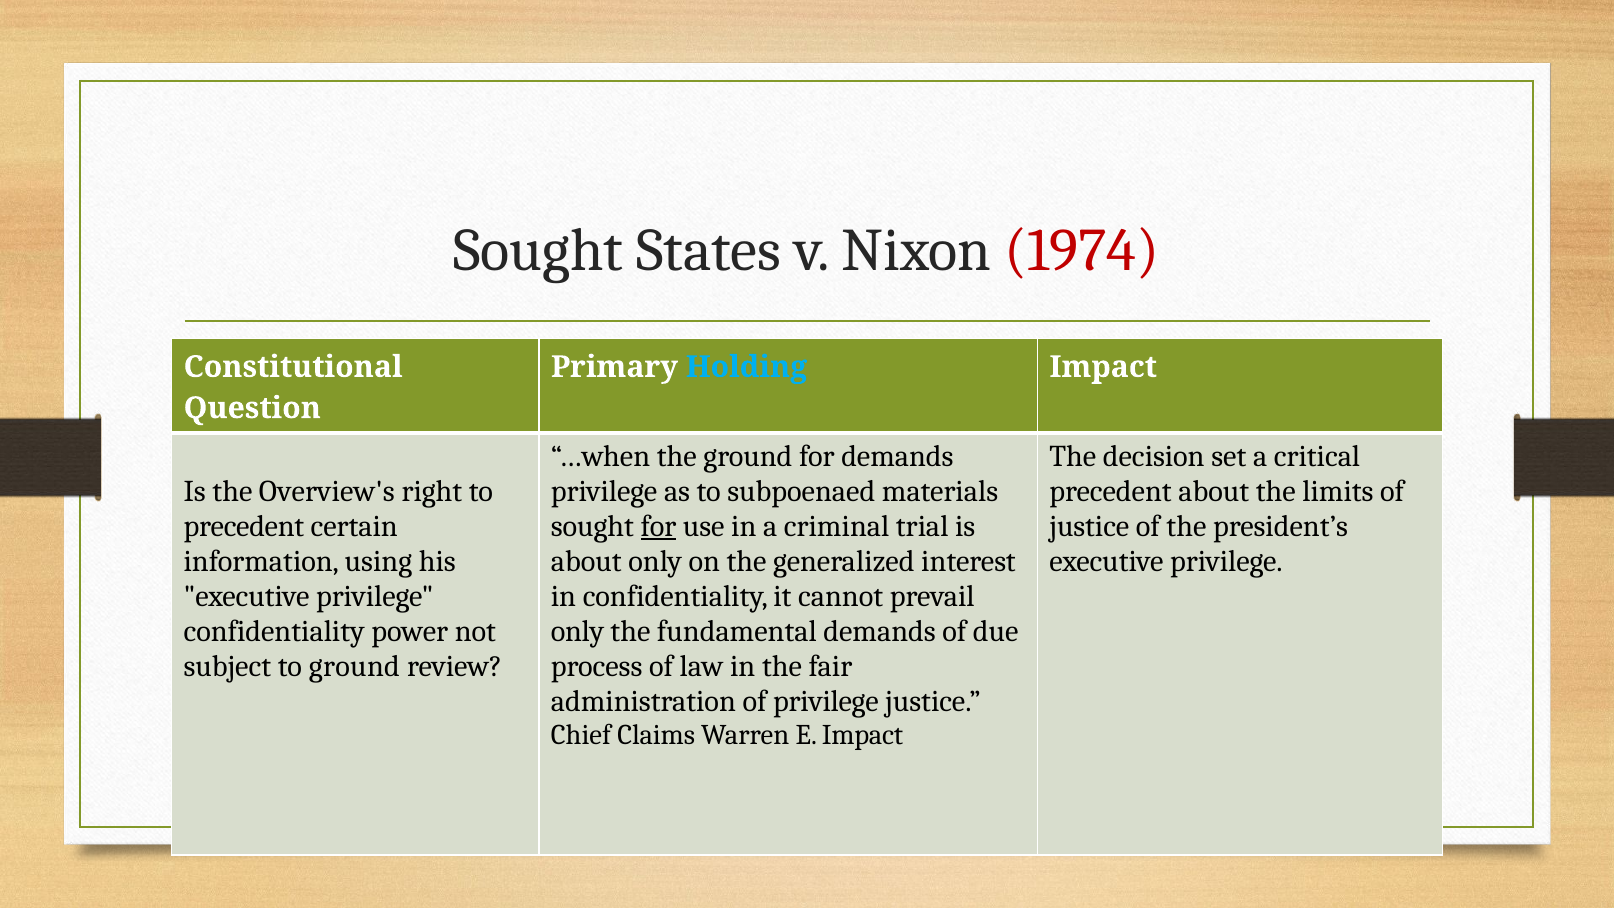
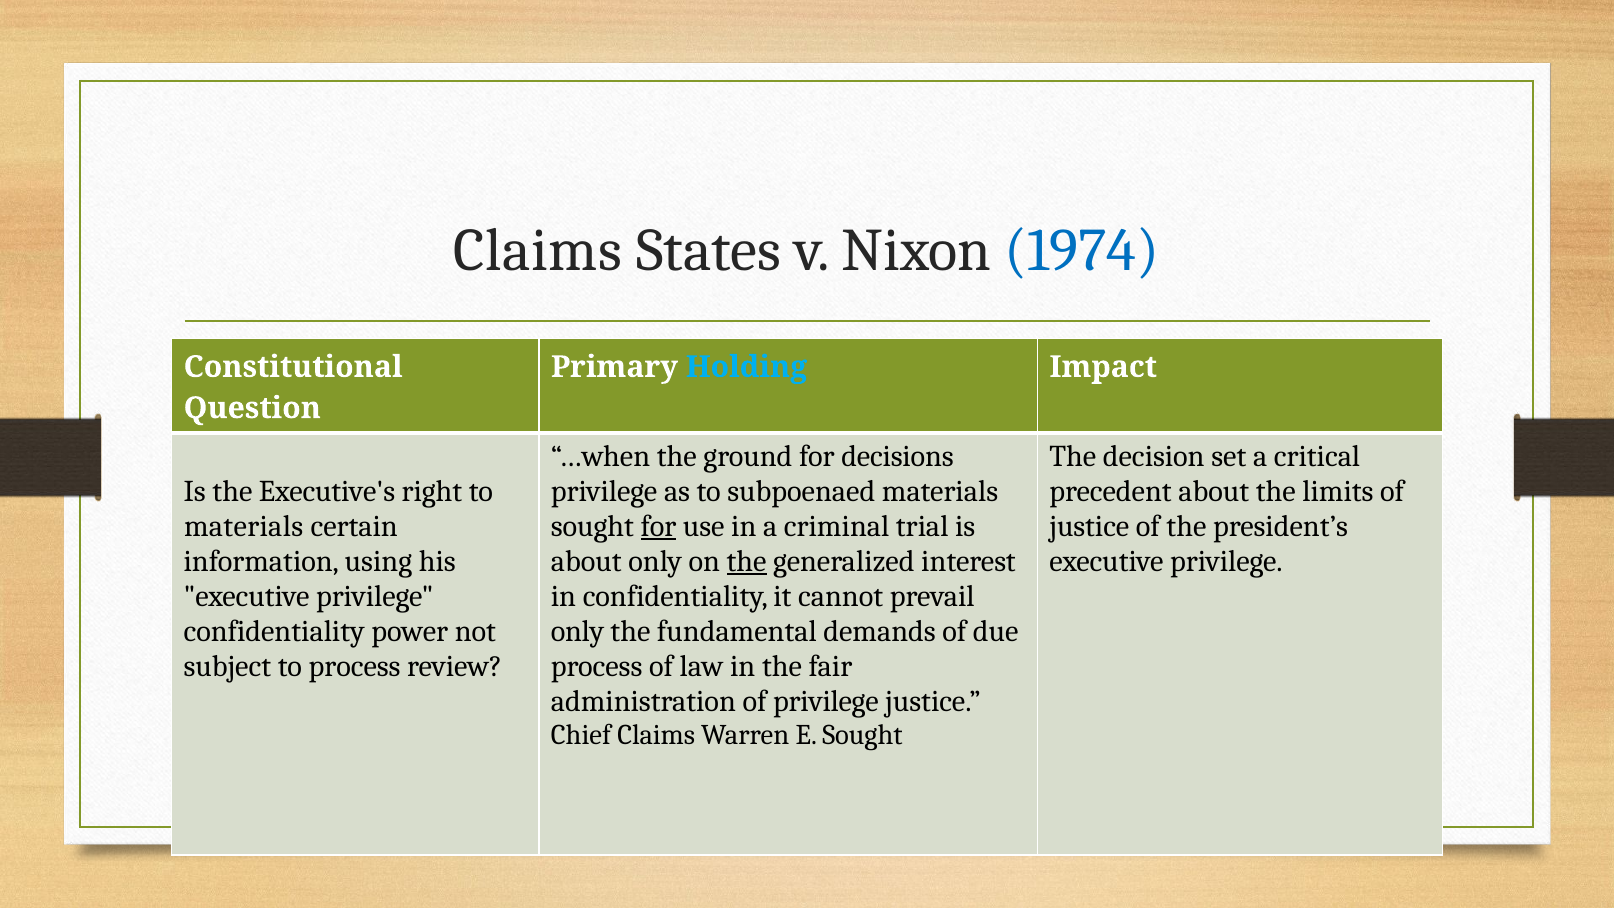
Sought: Sought -> Claims (538, 251)
1974 colour: red -> blue (1082, 251)
for demands: demands -> decisions (897, 456)
Overview's: Overview's -> Executive's (327, 491)
precedent: precedent -> materials (244, 526)
the underline: none -> present (747, 561)
to ground: ground -> process (355, 666)
E Impact: Impact -> Sought (862, 735)
